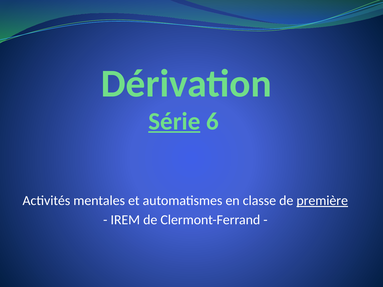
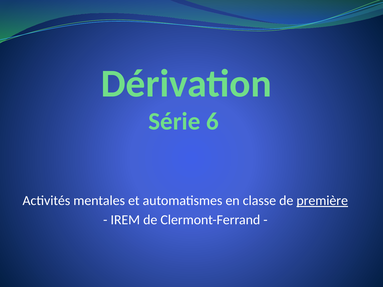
Série underline: present -> none (174, 121)
